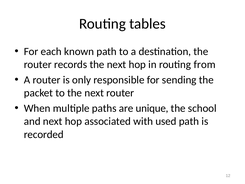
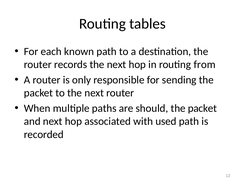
unique: unique -> should (152, 108)
school: school -> packet (202, 108)
